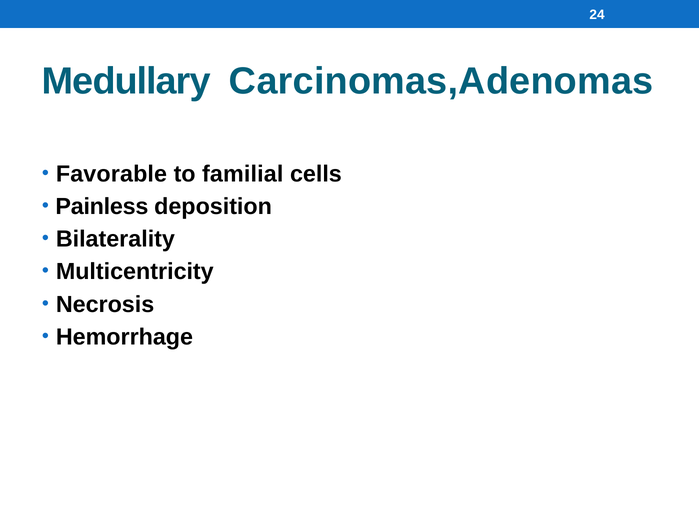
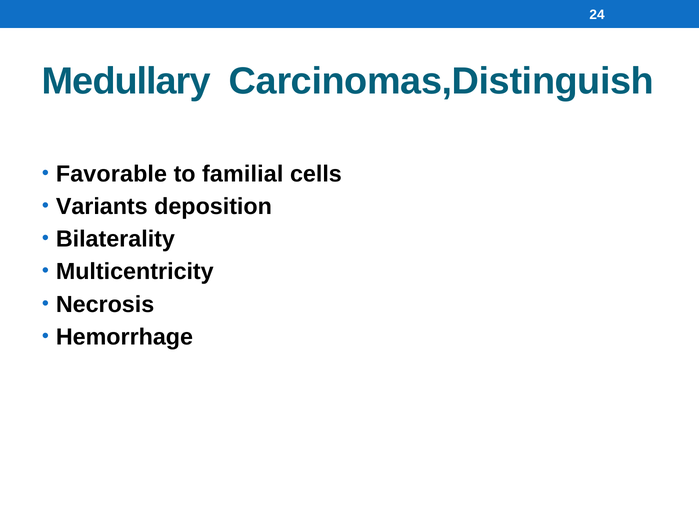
Carcinomas,Adenomas: Carcinomas,Adenomas -> Carcinomas,Distinguish (441, 81)
Painless: Painless -> Variants (102, 207)
